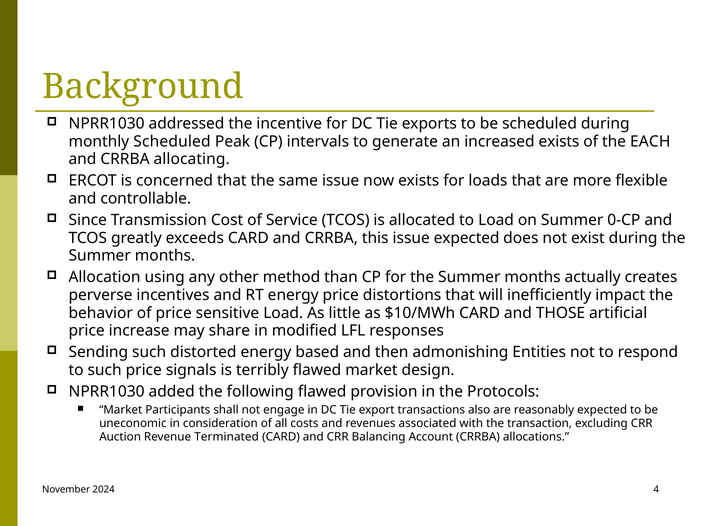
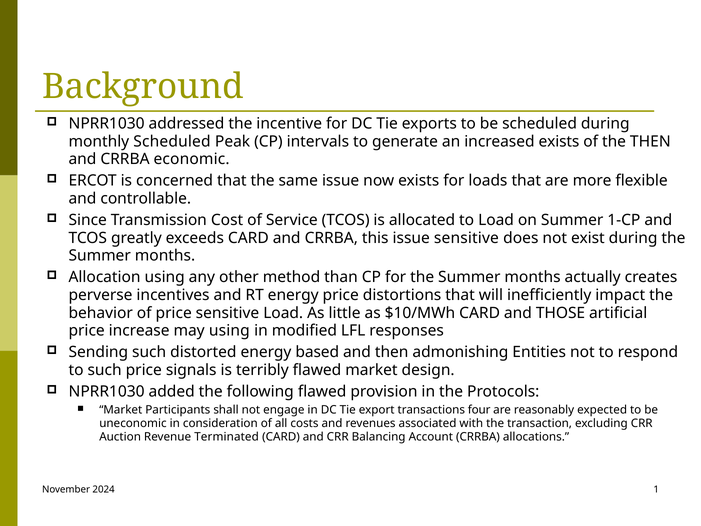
the EACH: EACH -> THEN (650, 141)
allocating: allocating -> economic (192, 159)
0-CP: 0-CP -> 1-CP (624, 220)
issue expected: expected -> sensitive (466, 238)
may share: share -> using (229, 330)
also: also -> four (479, 410)
4: 4 -> 1 (656, 489)
